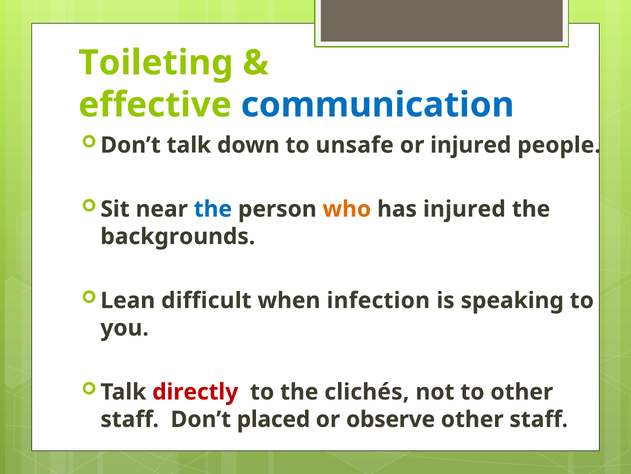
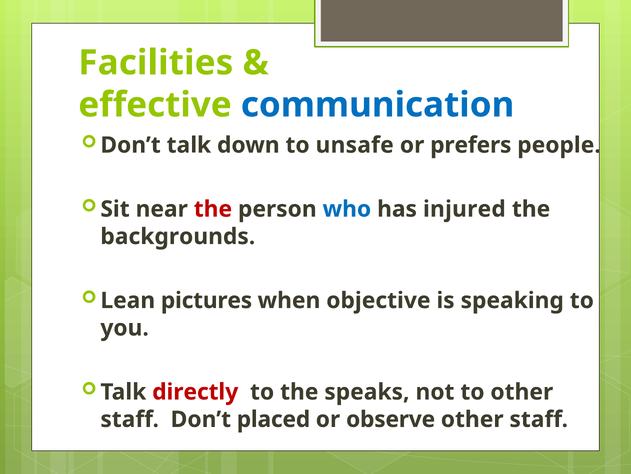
Toileting: Toileting -> Facilities (156, 63)
or injured: injured -> prefers (471, 145)
the colour: blue -> red (213, 209)
who colour: orange -> blue (347, 209)
difficult: difficult -> pictures (207, 300)
infection: infection -> objective (378, 300)
clichés: clichés -> speaks (367, 391)
